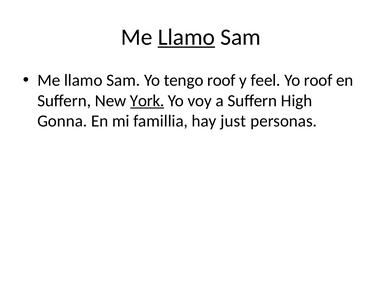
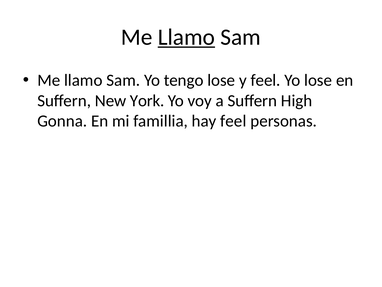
tengo roof: roof -> lose (221, 80)
Yo roof: roof -> lose (318, 80)
York underline: present -> none (147, 101)
hay just: just -> feel (233, 121)
